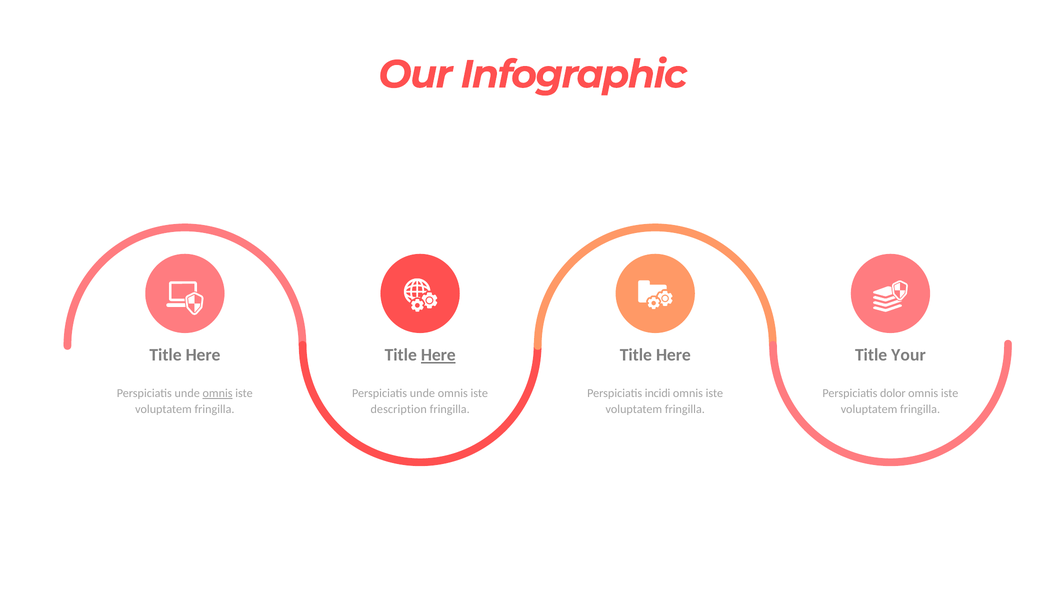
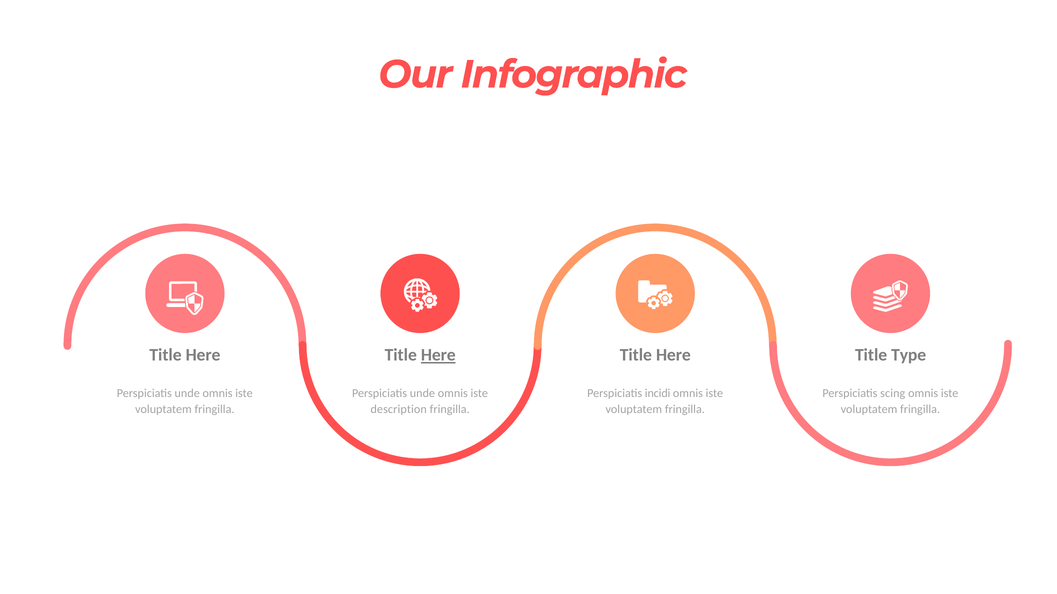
Your: Your -> Type (909, 356)
omnis underline: present -> none (218, 394)
dolor: dolor -> scing (893, 394)
